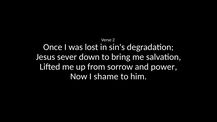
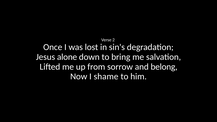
sever: sever -> alone (67, 57)
power: power -> belong (164, 67)
